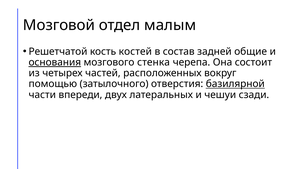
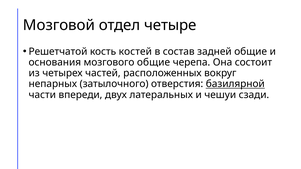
малым: малым -> четыре (170, 25)
основания underline: present -> none (55, 62)
мозгового стенка: стенка -> общие (154, 62)
помощью: помощью -> непарных (53, 84)
